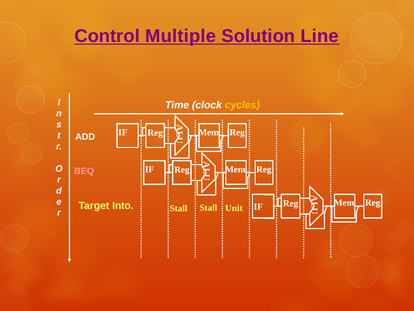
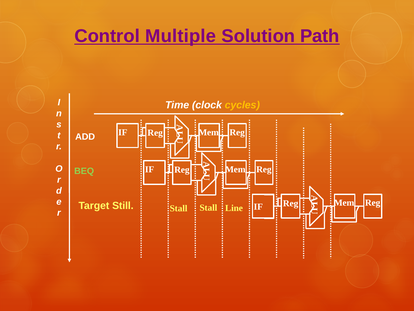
Line: Line -> Path (320, 36)
BEQ colour: pink -> light green (84, 171)
Into: Into -> Still (123, 206)
Unit: Unit -> Line (234, 208)
